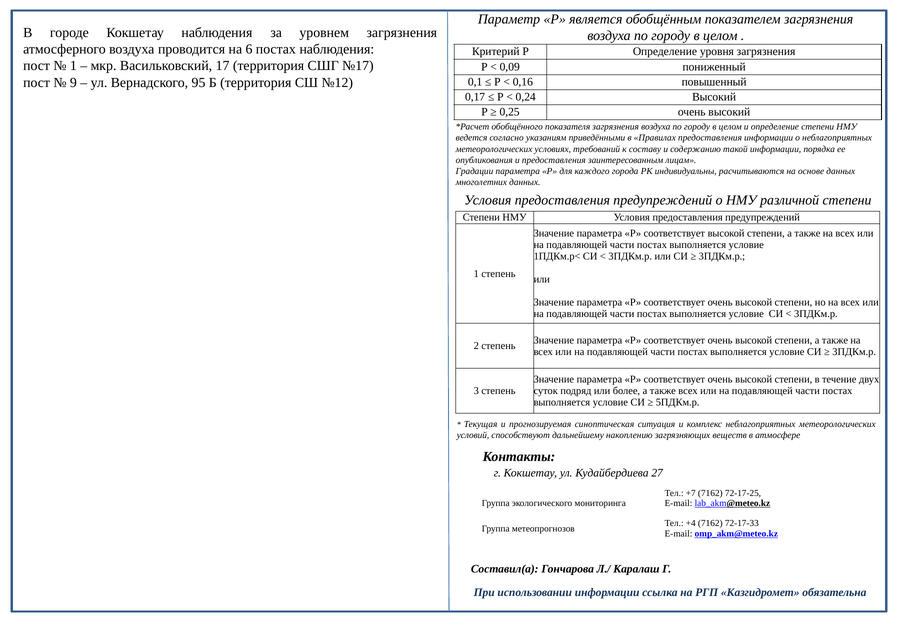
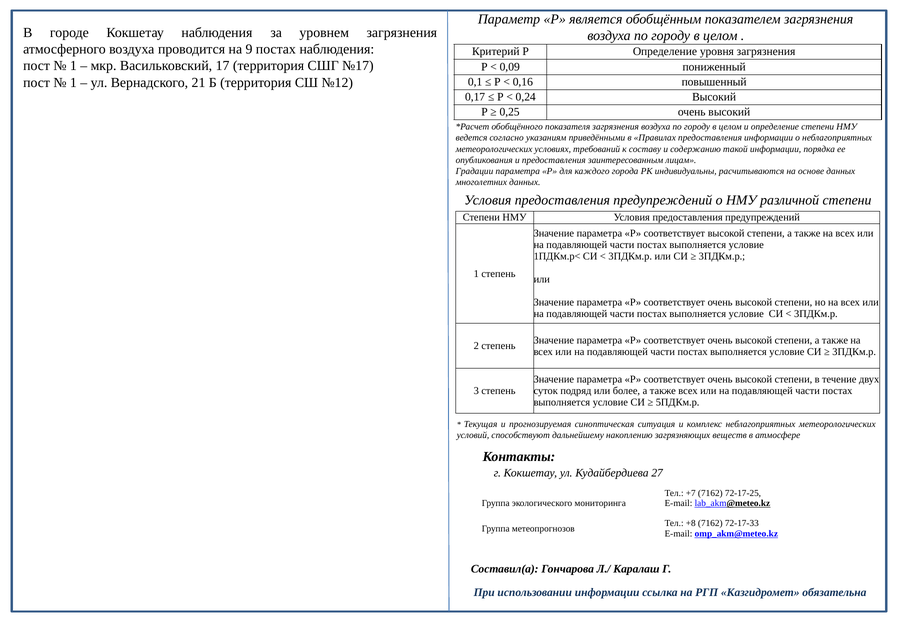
6: 6 -> 9 (249, 49)
9: 9 -> 1 (73, 82)
95: 95 -> 21 (199, 82)
+4: +4 -> +8 (691, 523)
